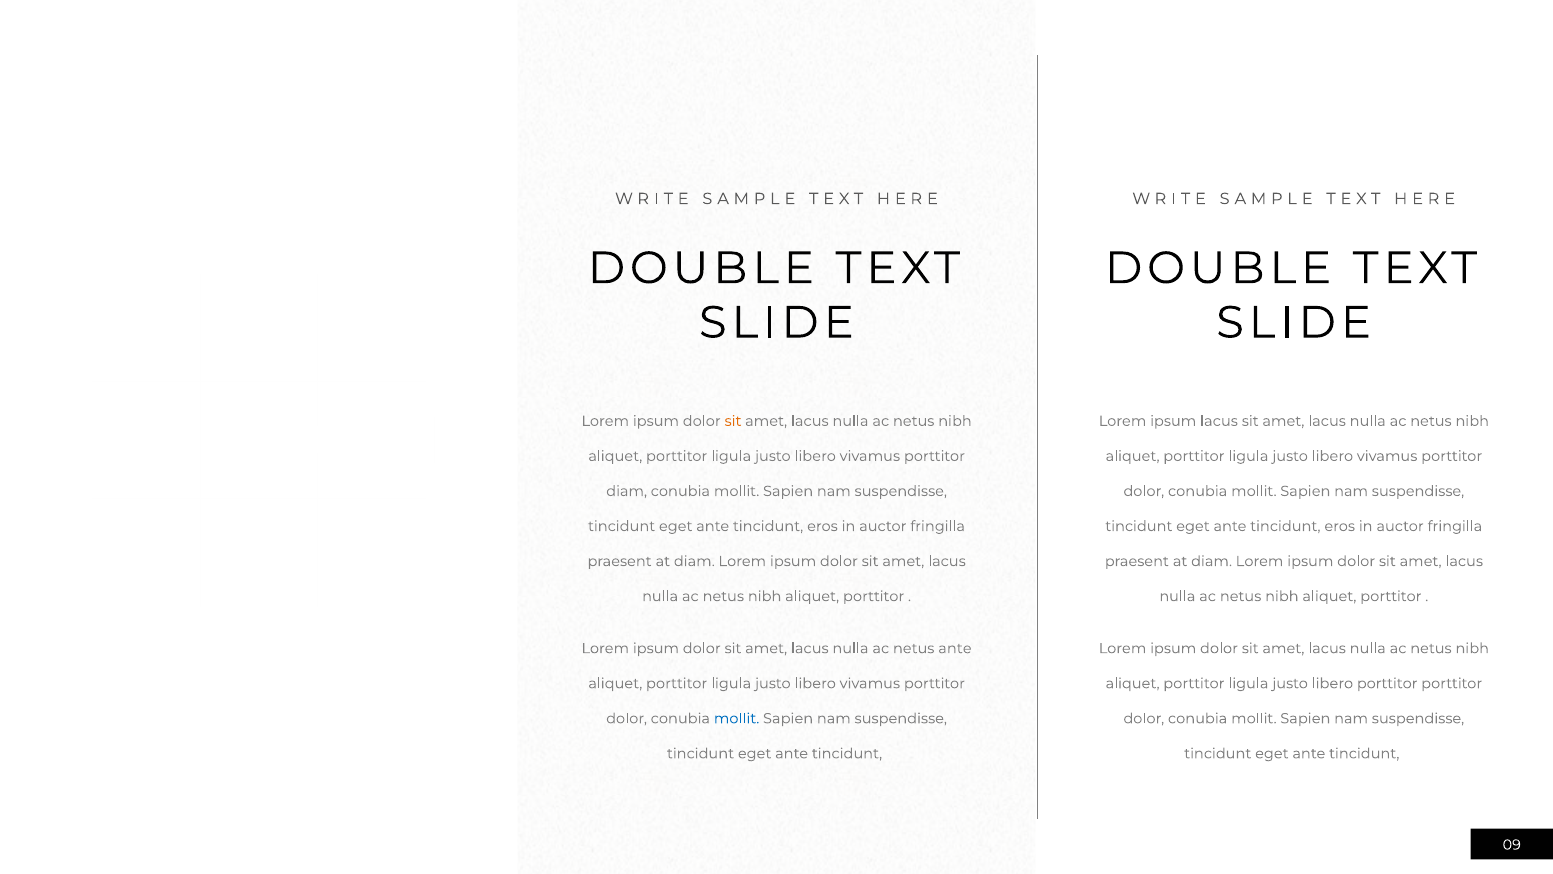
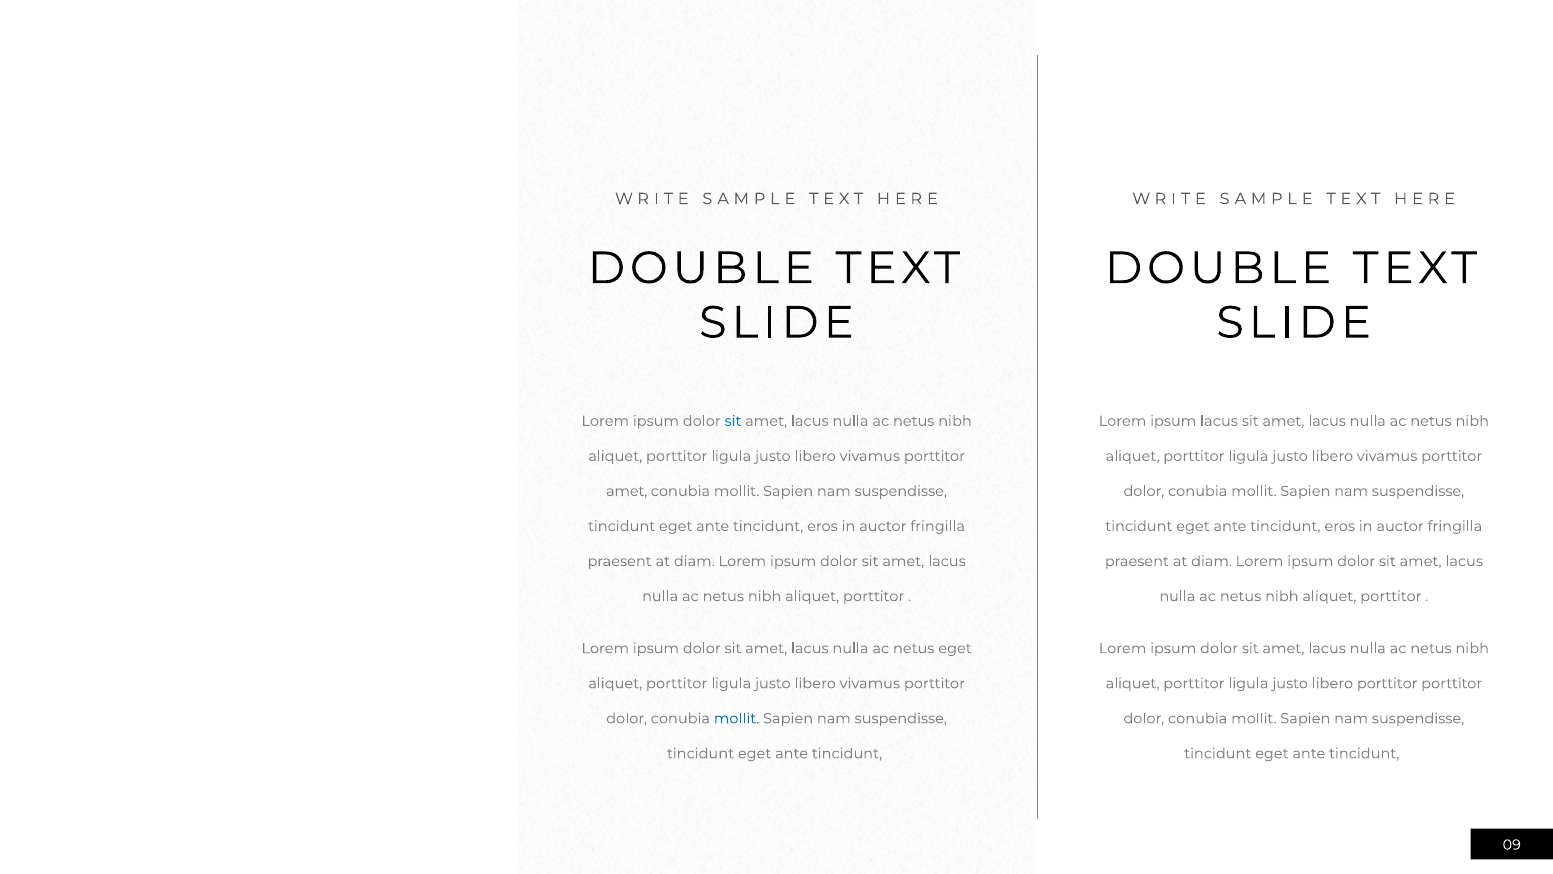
sit colour: orange -> blue (733, 421)
diam: diam -> amet (627, 491)
netus ante: ante -> eget (955, 648)
